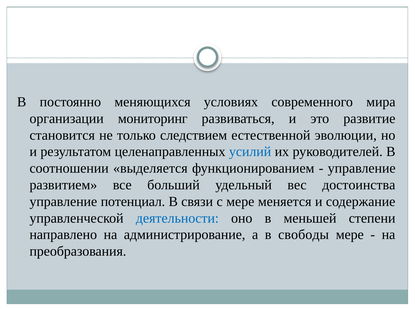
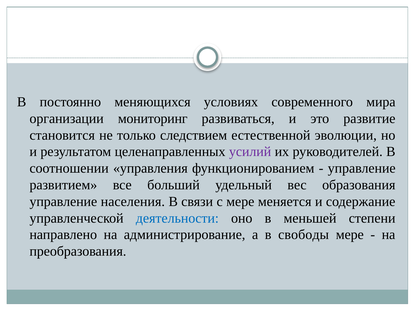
усилий colour: blue -> purple (250, 152)
выделяется: выделяется -> управления (150, 168)
достоинства: достоинства -> образования (359, 185)
потенциал: потенциал -> населения (133, 202)
